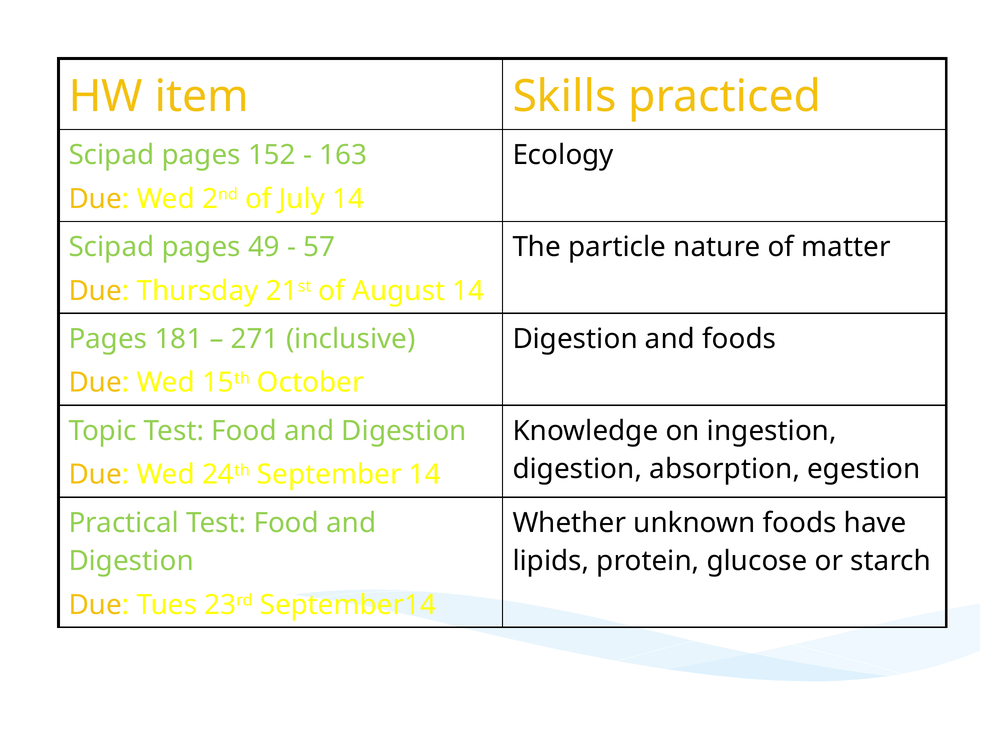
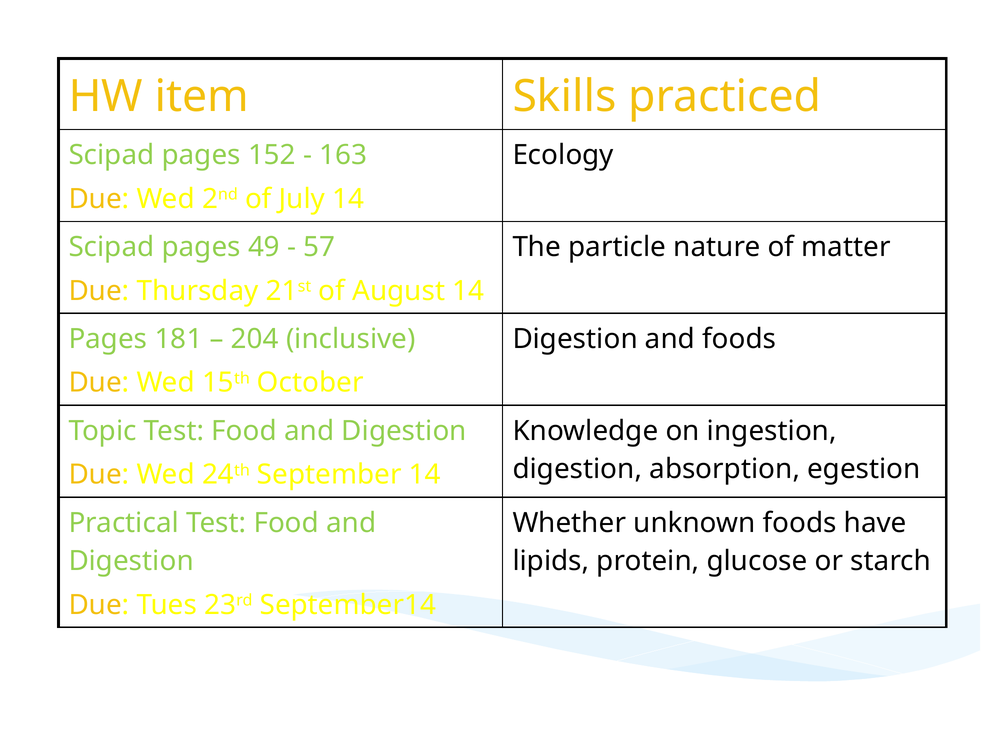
271: 271 -> 204 (255, 339)
